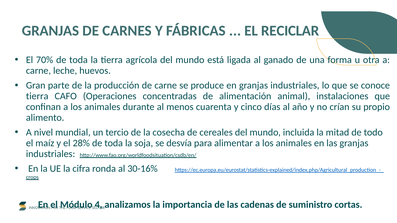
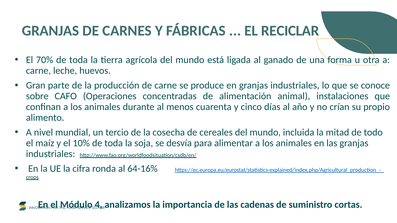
tierra: tierra -> sobre (37, 96)
28%: 28% -> 10% (81, 143)
30-16%: 30-16% -> 64-16% (143, 169)
